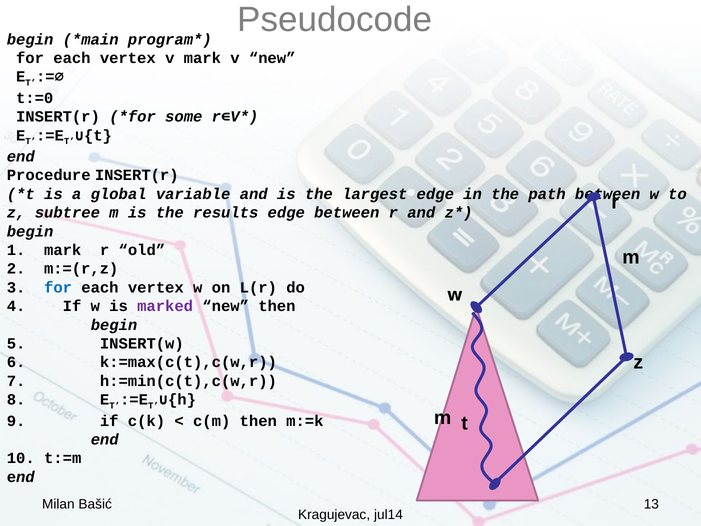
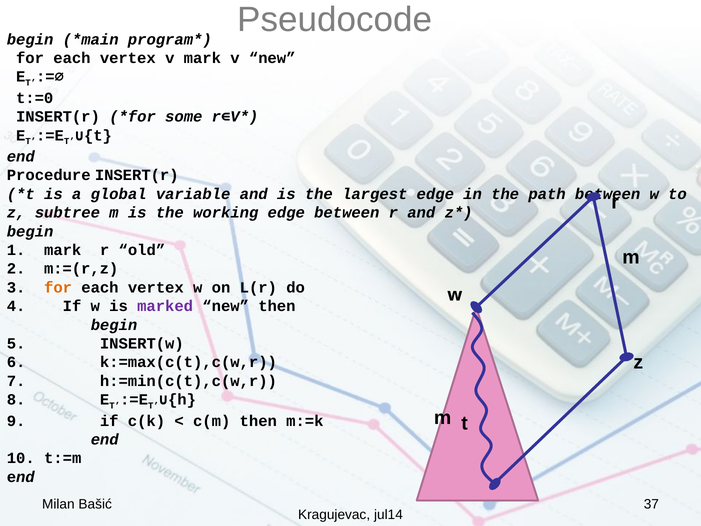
results: results -> working (226, 213)
for colour: blue -> orange (58, 287)
13: 13 -> 37 (651, 504)
